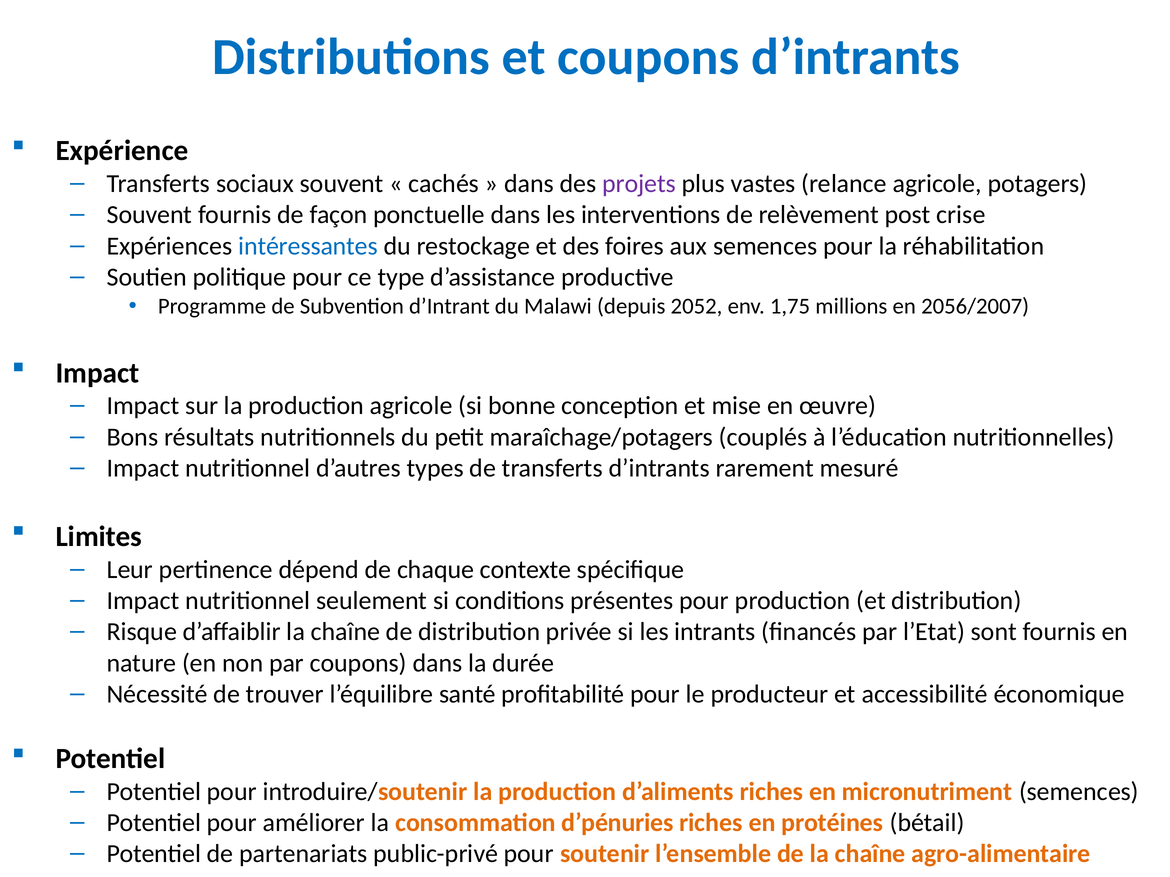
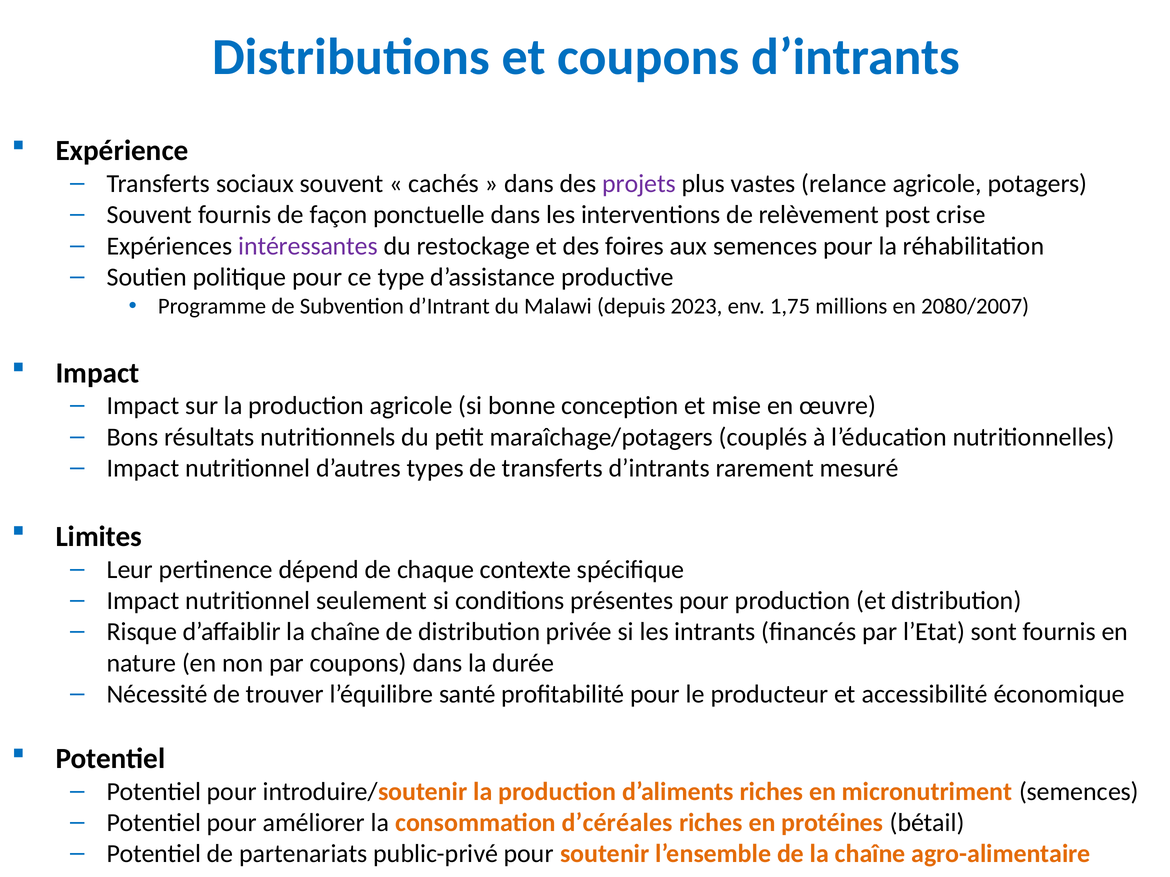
intéressantes colour: blue -> purple (308, 246)
2052: 2052 -> 2023 (697, 306)
2056/2007: 2056/2007 -> 2080/2007 (975, 306)
d’pénuries: d’pénuries -> d’céréales (617, 823)
